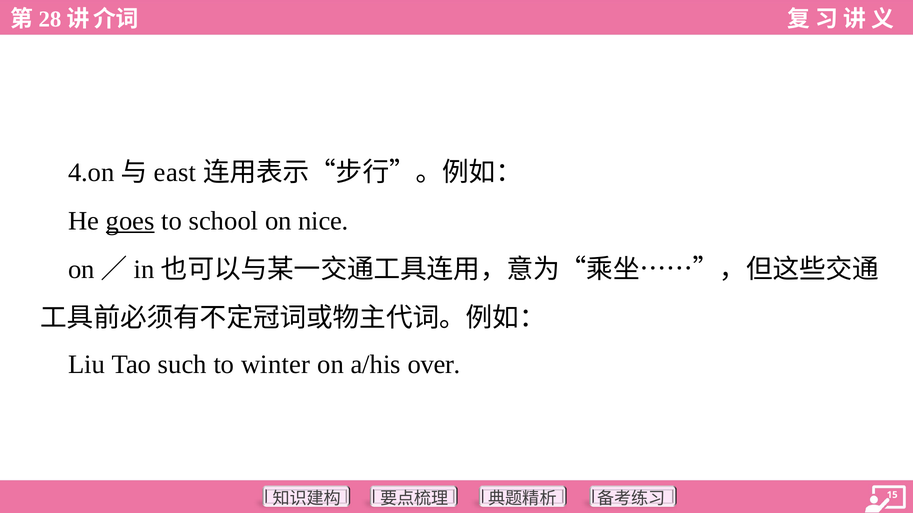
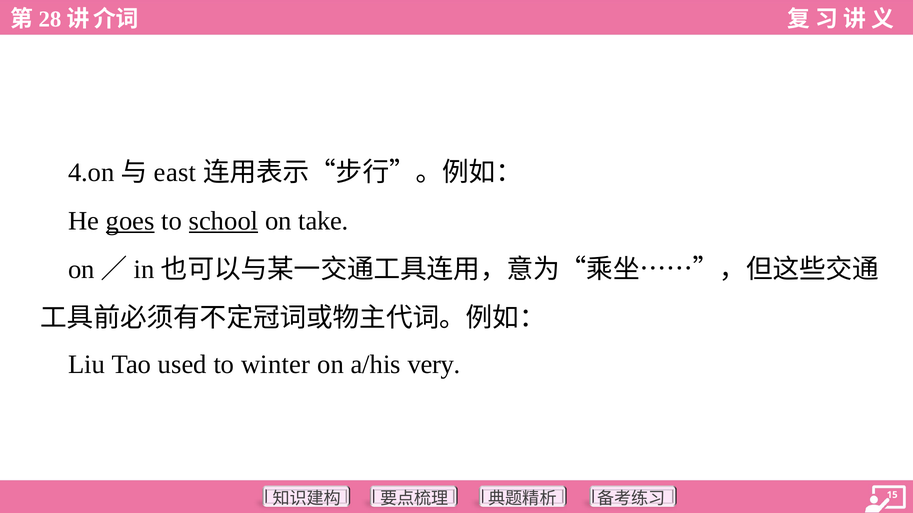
school underline: none -> present (224, 221)
nice: nice -> take (323, 221)
such: such -> used (182, 365)
over: over -> very (434, 365)
